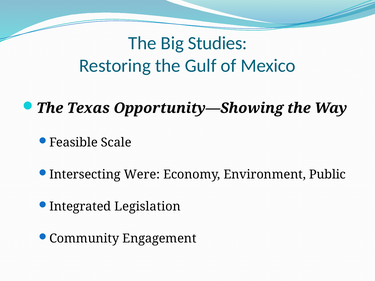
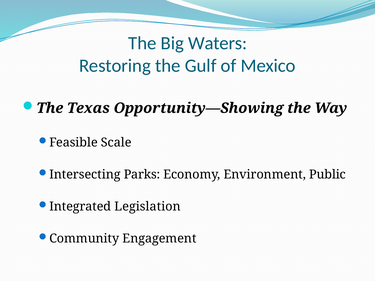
Studies: Studies -> Waters (218, 43)
Were: Were -> Parks (142, 175)
